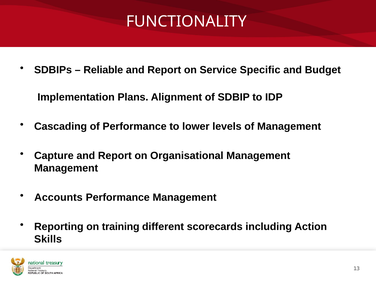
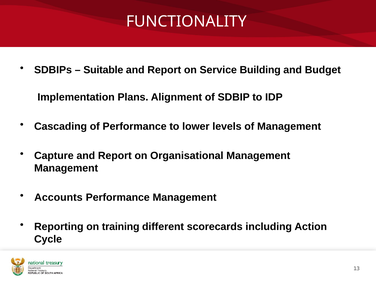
Reliable: Reliable -> Suitable (103, 70)
Specific: Specific -> Building (260, 70)
Skills: Skills -> Cycle (48, 239)
